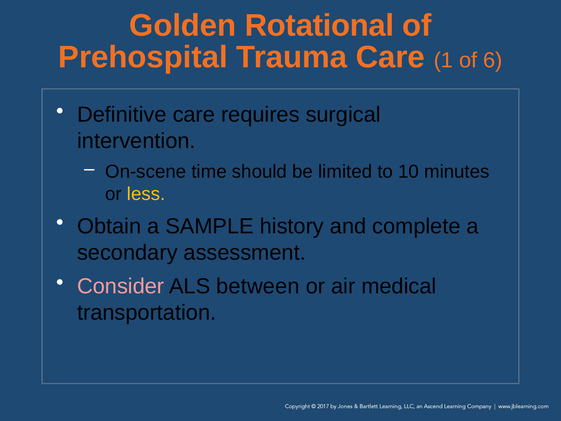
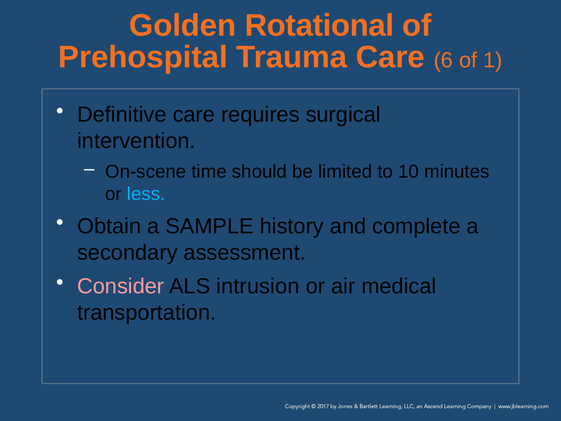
1: 1 -> 6 (443, 60)
6: 6 -> 1 (493, 60)
less colour: yellow -> light blue (146, 194)
between: between -> intrusion (258, 286)
